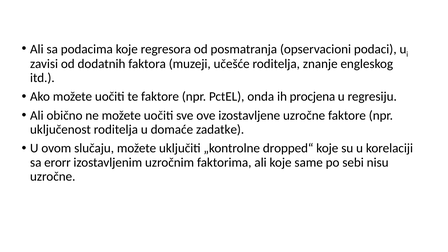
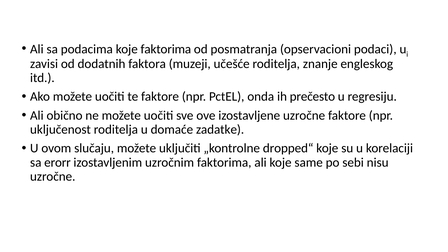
koje regresora: regresora -> faktorima (166, 49)
procjena: procjena -> prečesto (312, 97)
